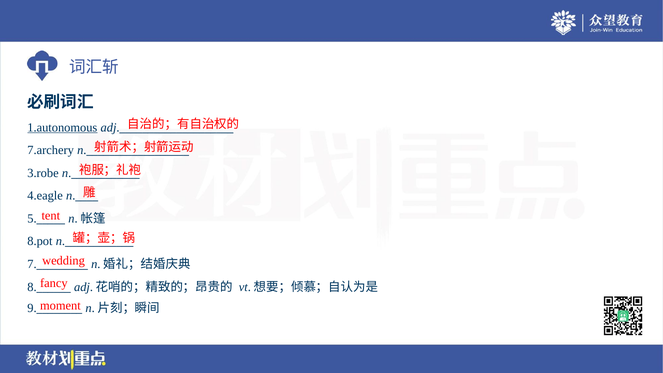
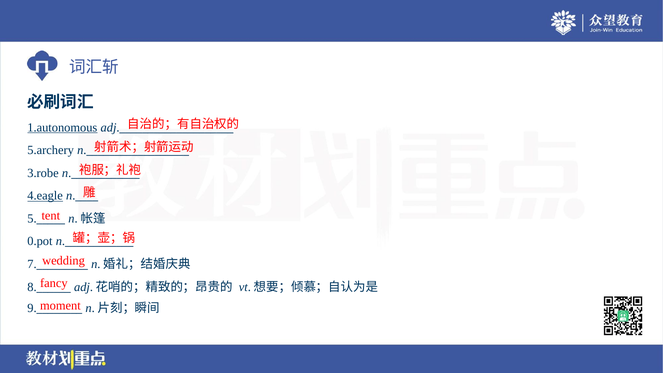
7.archery: 7.archery -> 5.archery (51, 150)
4.eagle underline: none -> present (45, 196)
8.pot: 8.pot -> 0.pot (40, 241)
